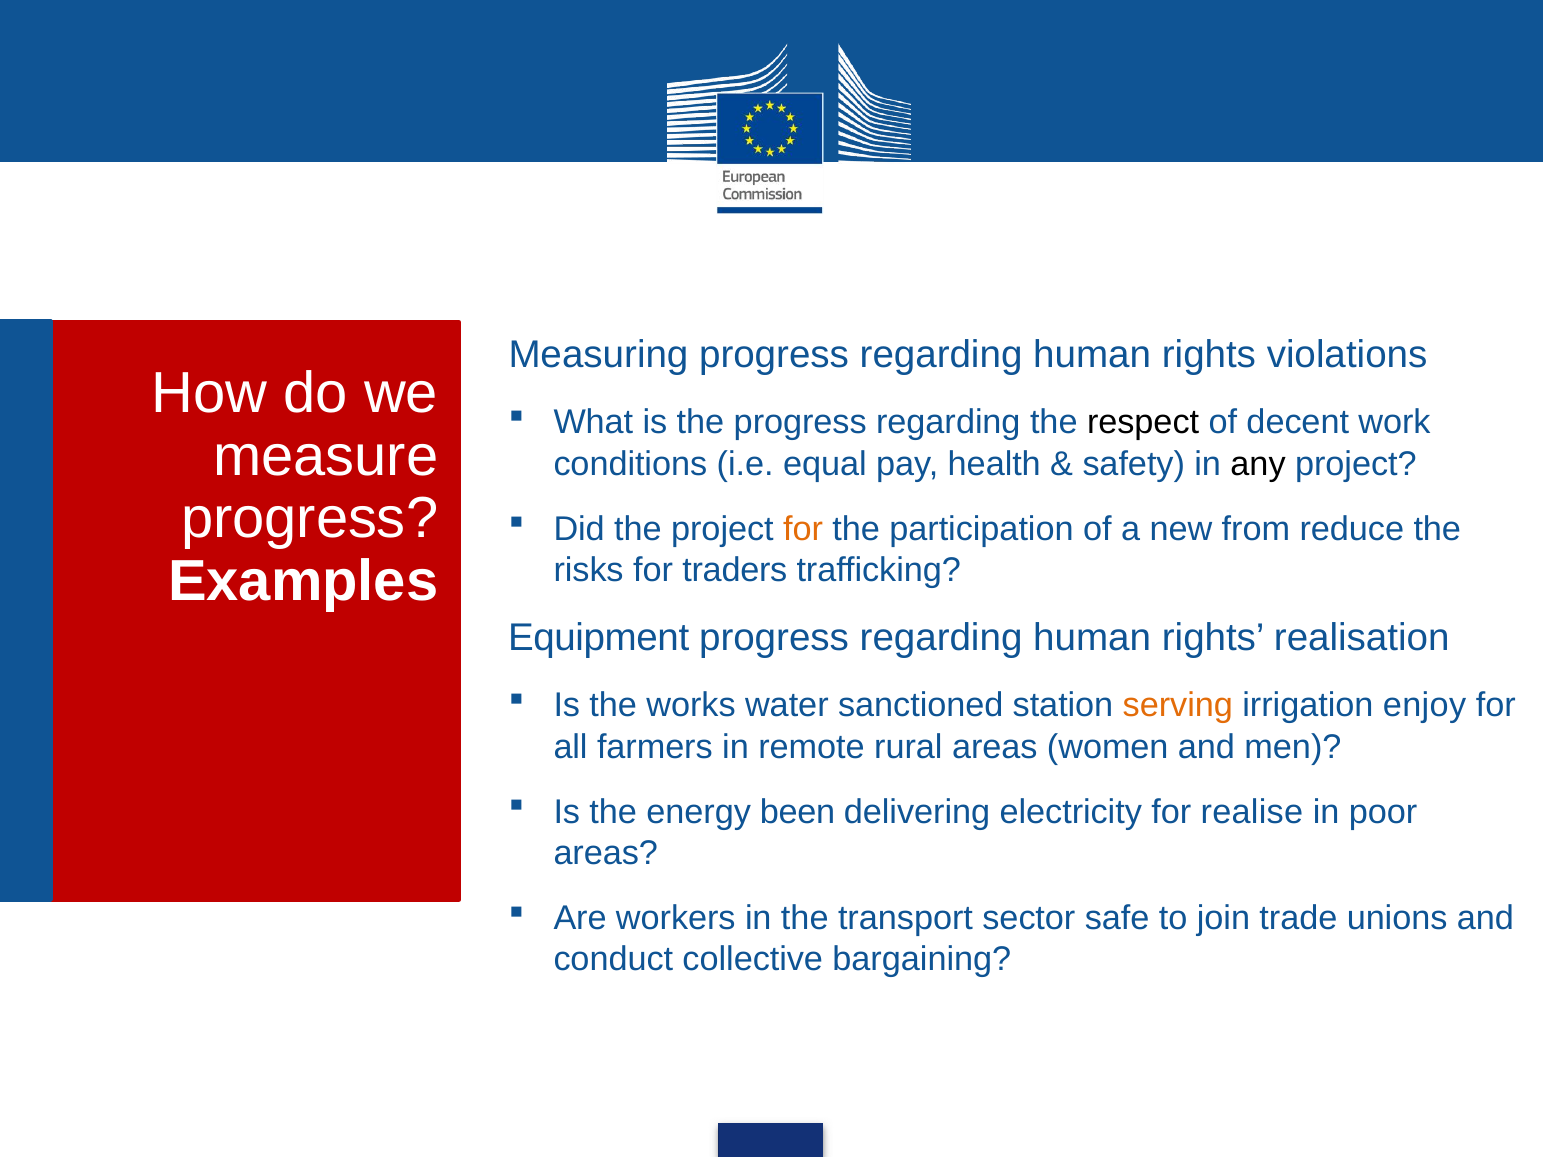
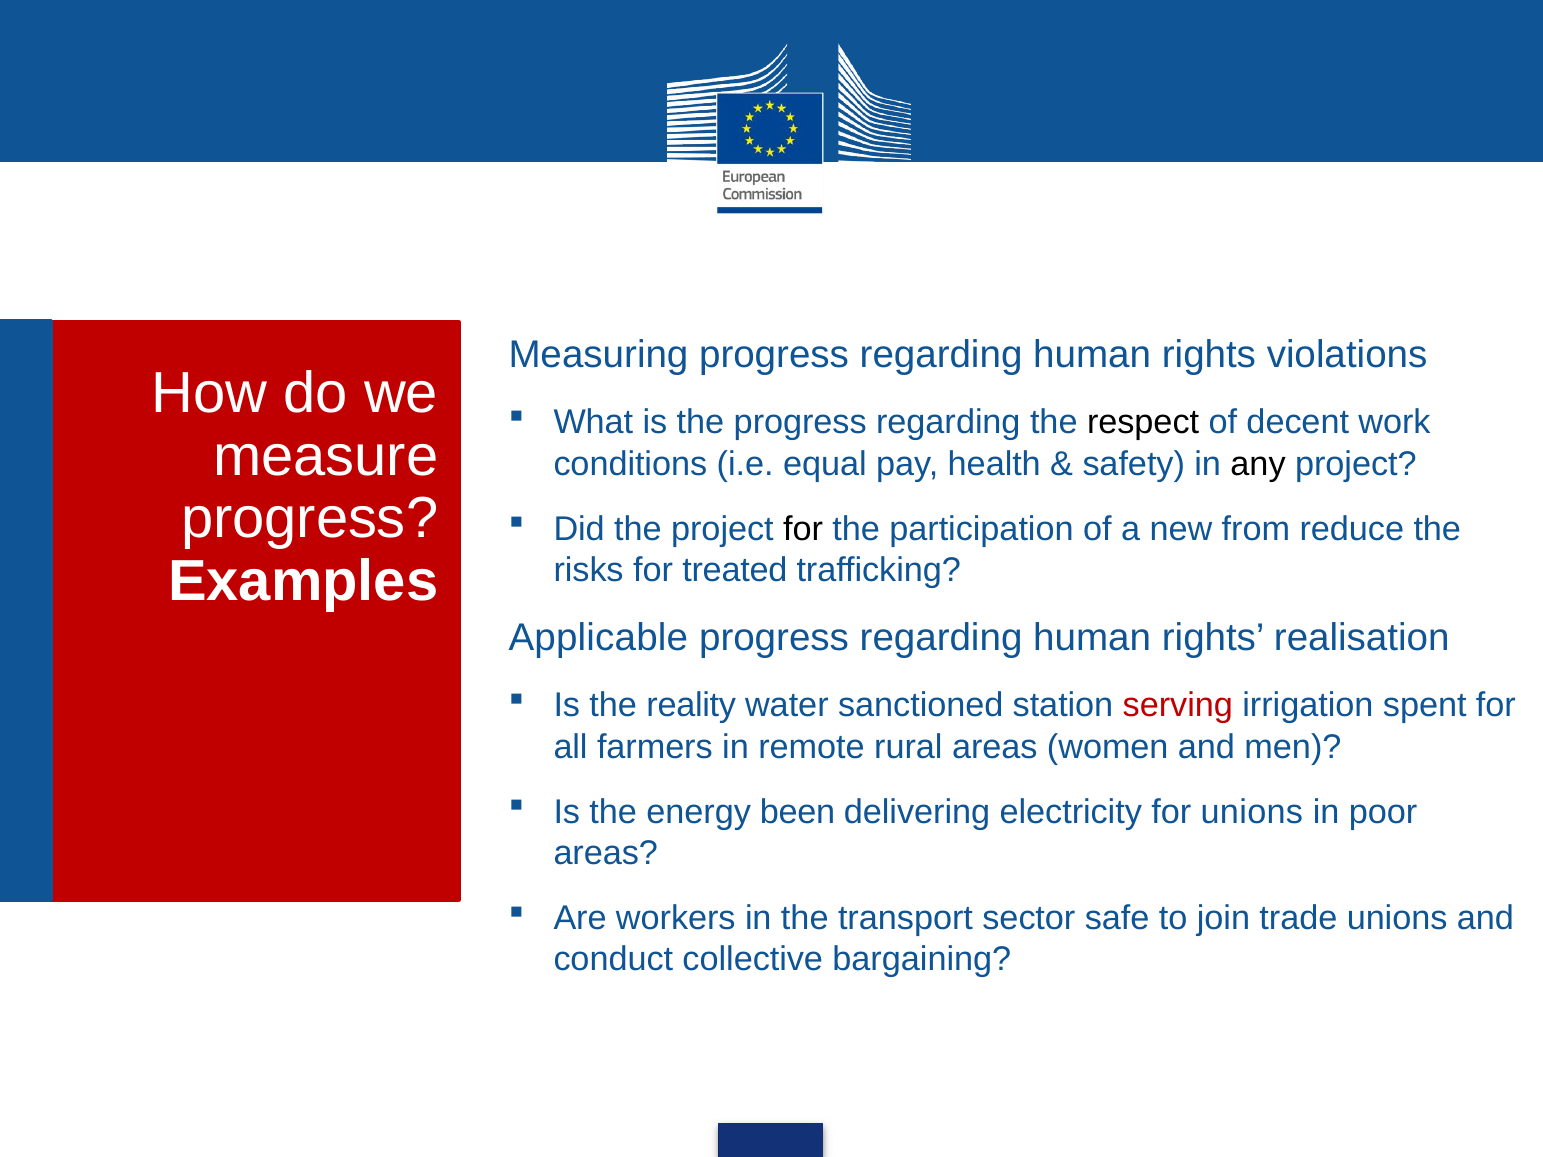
for colour: orange -> black (803, 529)
traders: traders -> treated (735, 570)
Equipment: Equipment -> Applicable (598, 638)
works: works -> reality (691, 706)
serving colour: orange -> red (1178, 706)
enjoy: enjoy -> spent (1425, 706)
for realise: realise -> unions (1252, 812)
